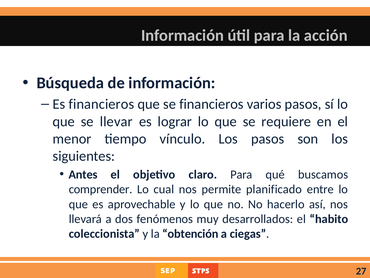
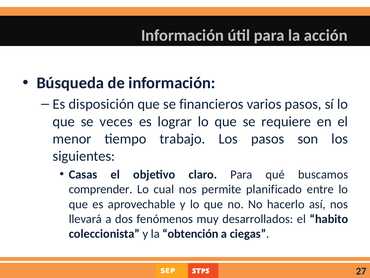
Es financieros: financieros -> disposición (101, 104)
llevar: llevar -> veces (116, 121)
vínculo: vínculo -> trabajo (183, 139)
Antes: Antes -> Casas (83, 174)
